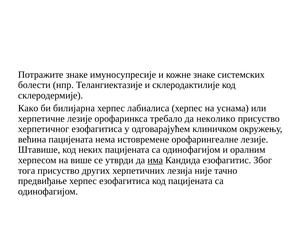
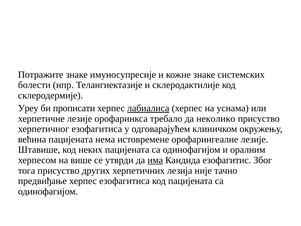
Како: Како -> Уреу (28, 108)
билијарна: билијарна -> прописати (74, 108)
лабиалиса underline: none -> present (148, 108)
